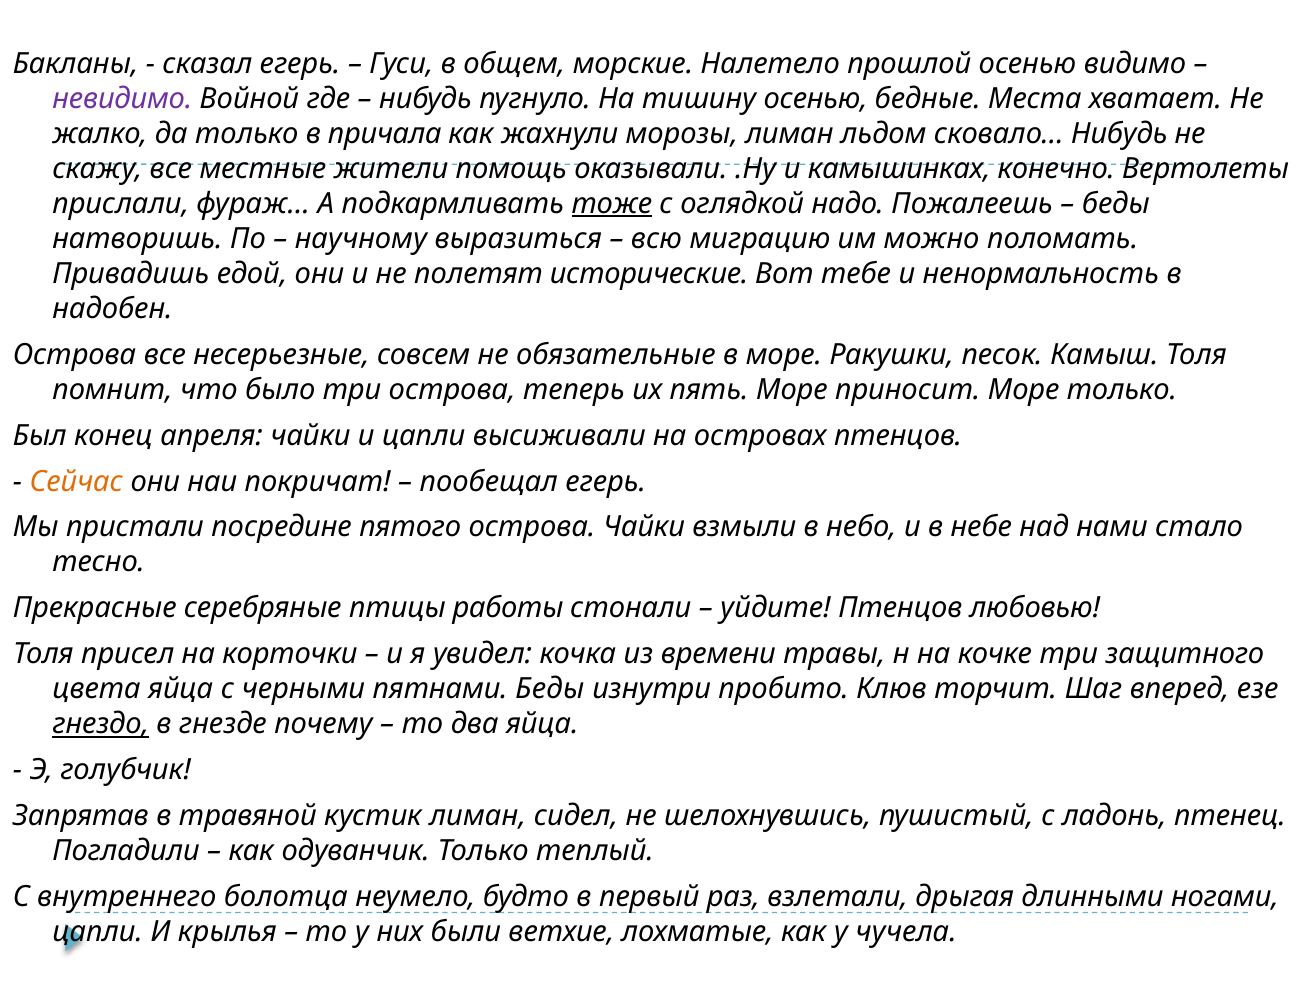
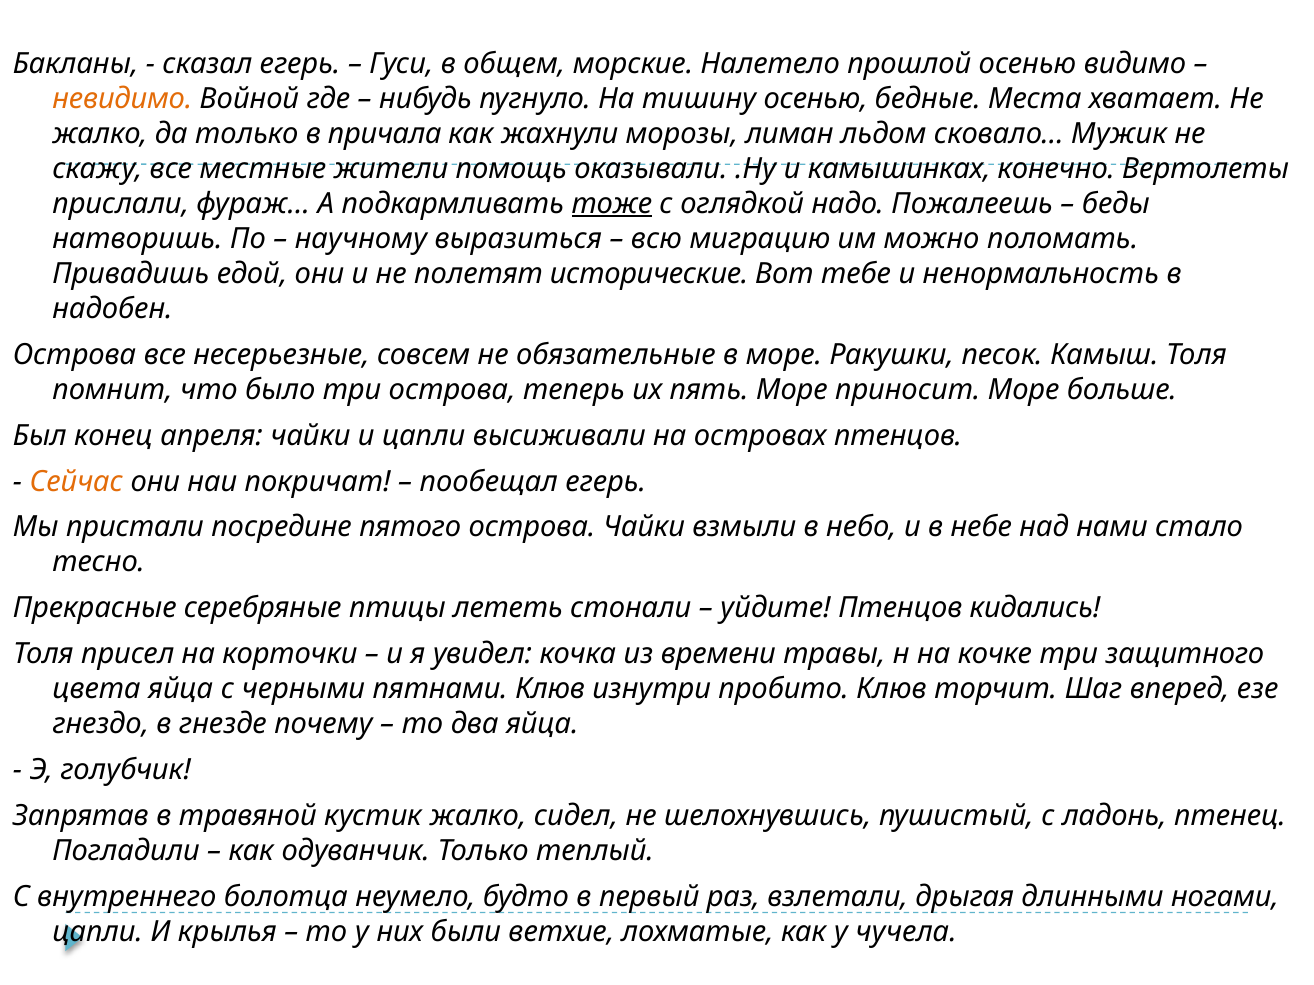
невидимо colour: purple -> orange (122, 98)
сковало… Нибудь: Нибудь -> Мужик (1119, 134)
Море только: только -> больше (1122, 390)
работы: работы -> лететь (508, 609)
любовью: любовью -> кидались (1035, 609)
пятнами Беды: Беды -> Клюв (550, 690)
гнездо underline: present -> none (101, 725)
кустик лиман: лиман -> жалко (478, 817)
